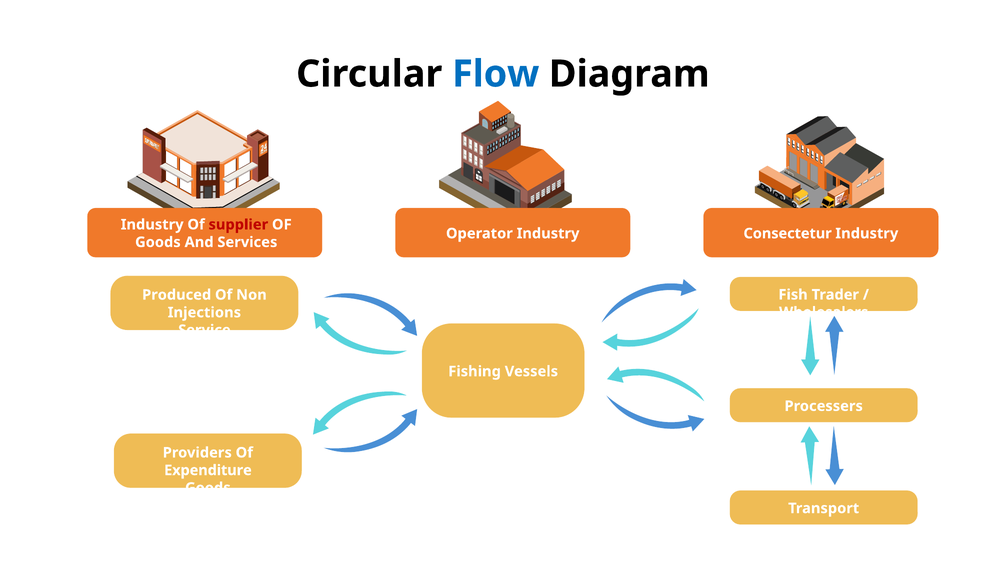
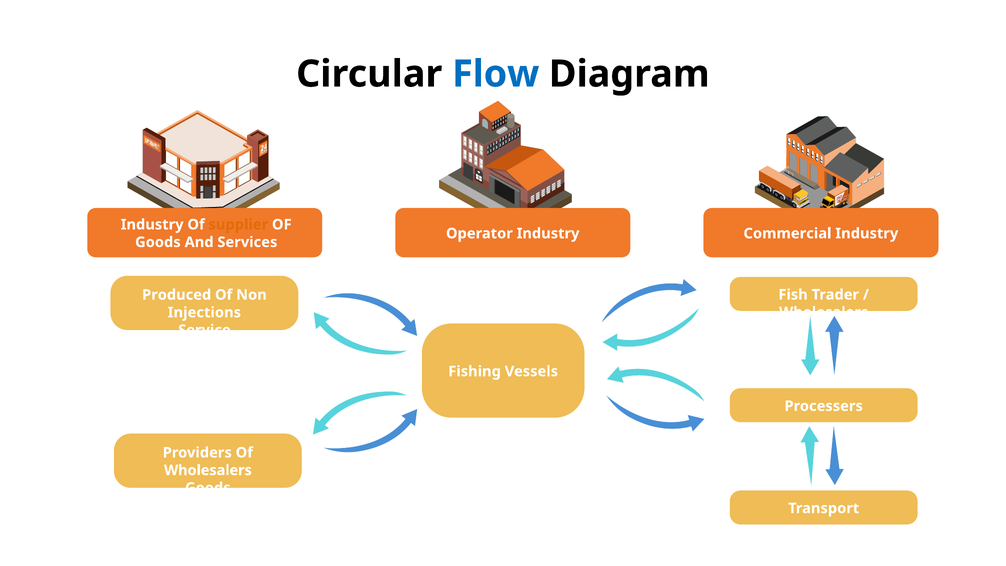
supplier colour: red -> orange (238, 225)
Consectetur: Consectetur -> Commercial (787, 233)
Expenditure: Expenditure -> Wholesalers (208, 470)
